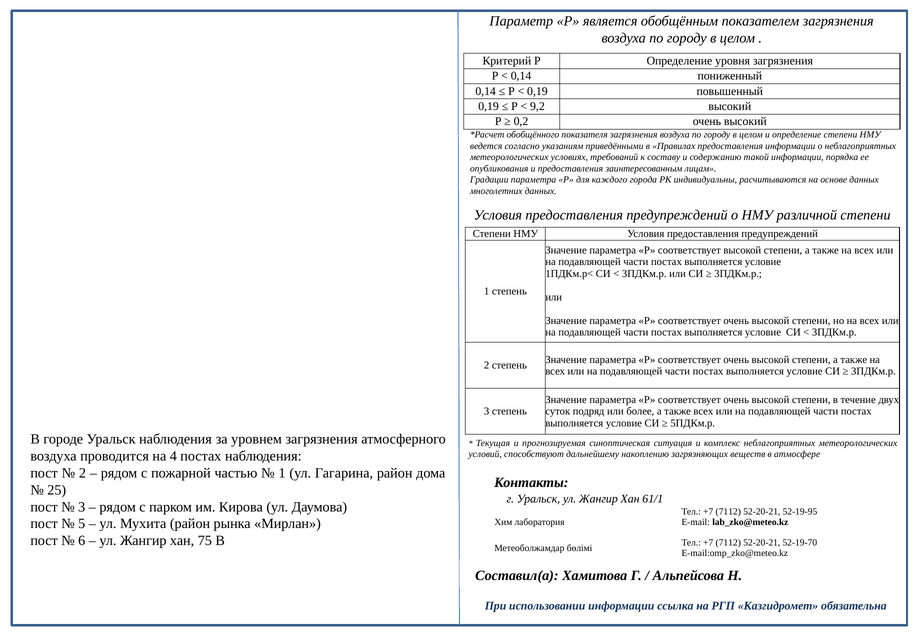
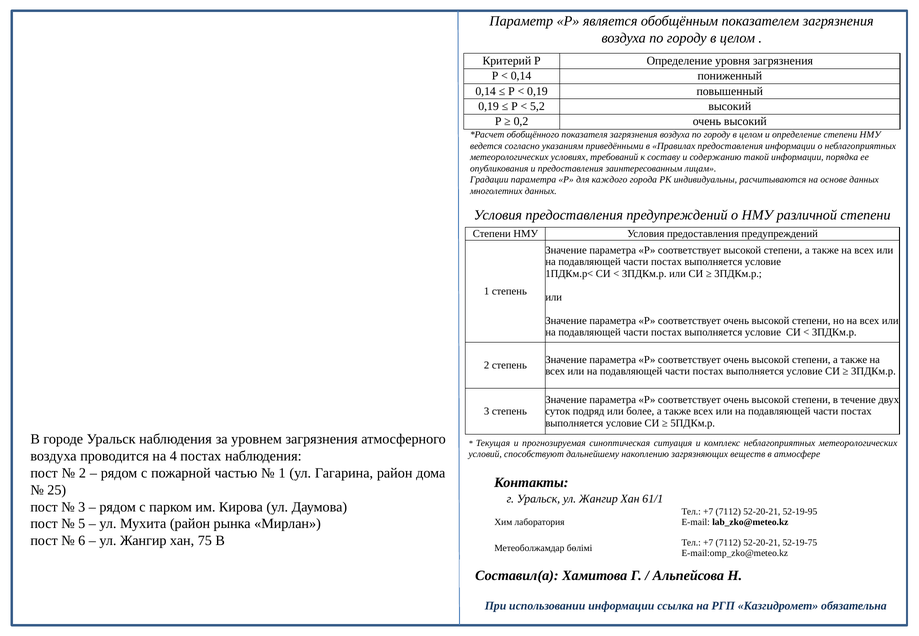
9,2: 9,2 -> 5,2 (537, 106)
52-19-70: 52-19-70 -> 52-19-75 (800, 543)
